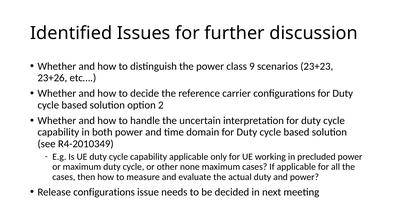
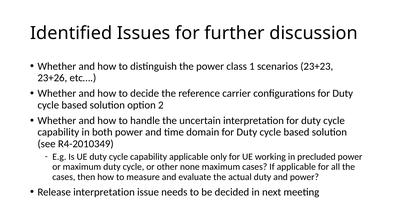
9: 9 -> 1 (252, 66)
Release configurations: configurations -> interpretation (104, 192)
